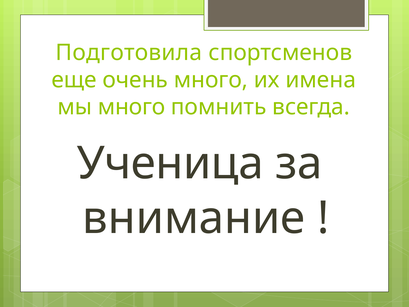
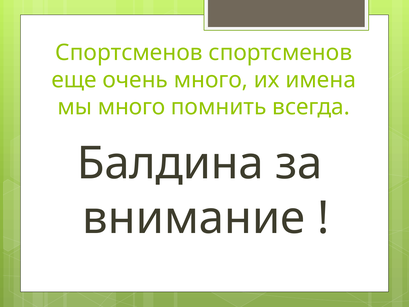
Подготовила: Подготовила -> Спортсменов (129, 53)
Ученица: Ученица -> Балдина (170, 163)
